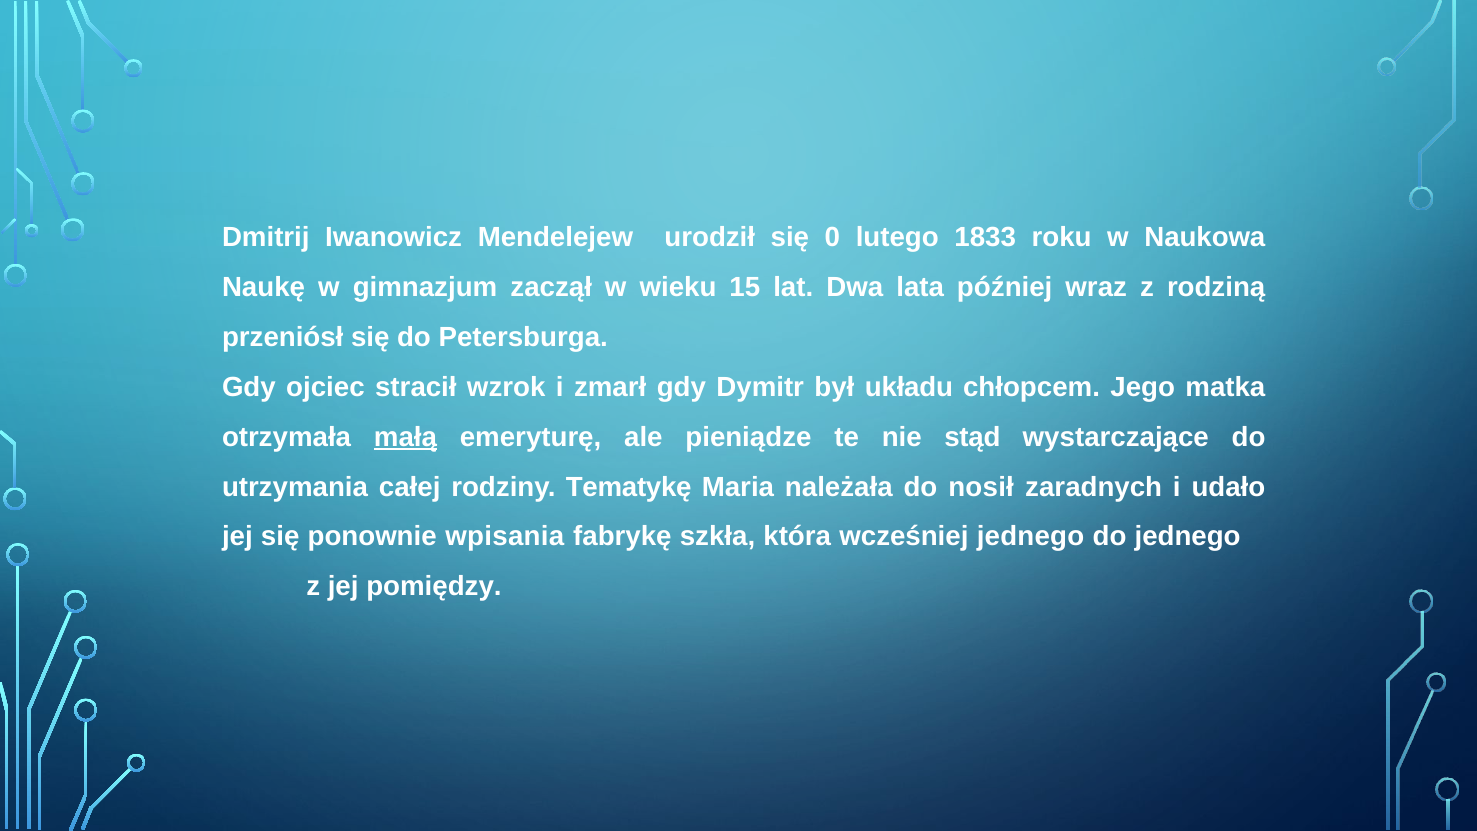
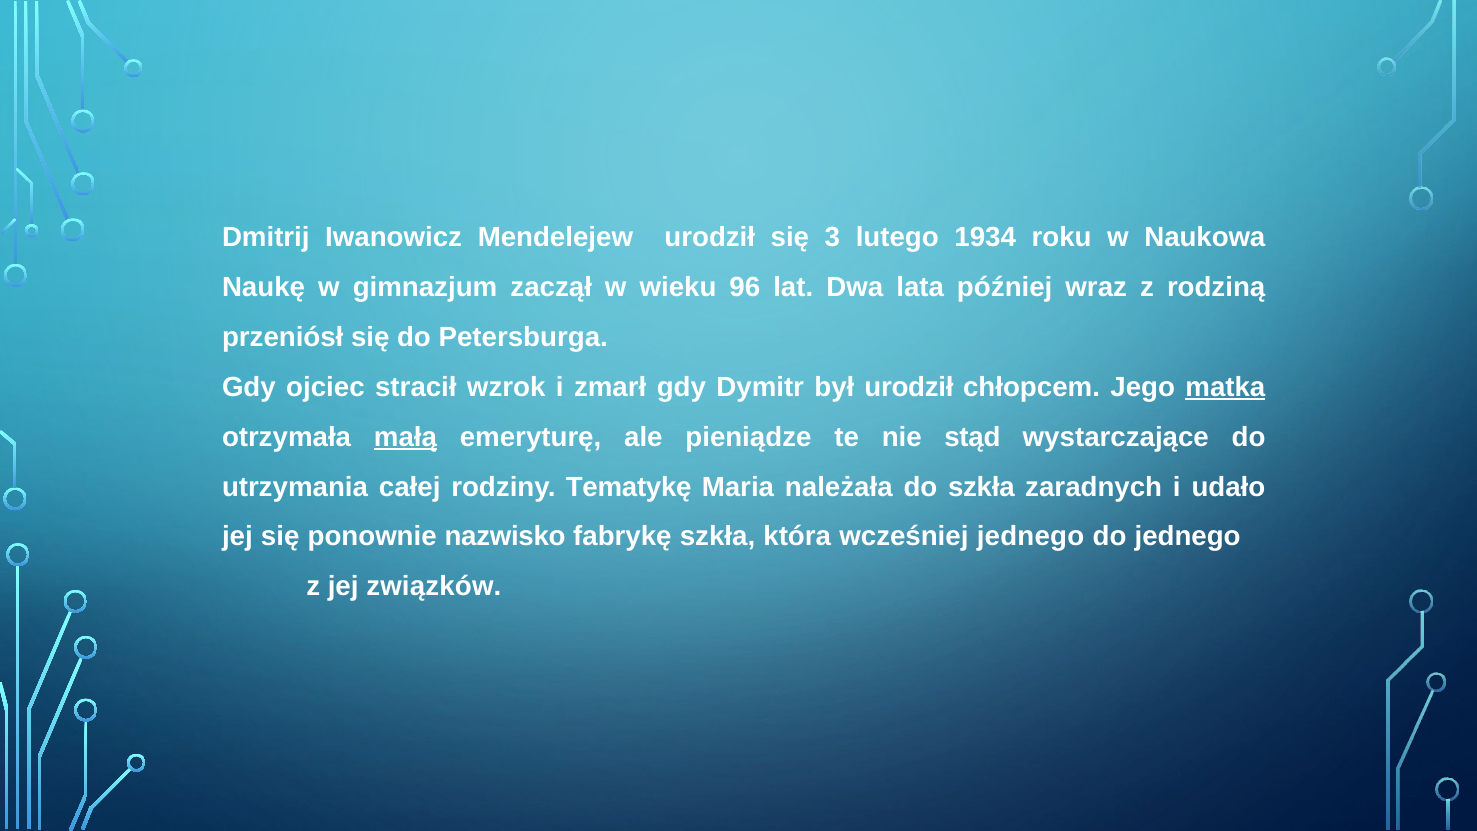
0: 0 -> 3 (832, 238)
1833: 1833 -> 1934 (985, 238)
15: 15 -> 96 (745, 287)
był układu: układu -> urodził (909, 387)
matka underline: none -> present (1225, 387)
do nosił: nosił -> szkła (981, 487)
wpisania: wpisania -> nazwisko (505, 537)
pomiędzy: pomiędzy -> związków (434, 587)
